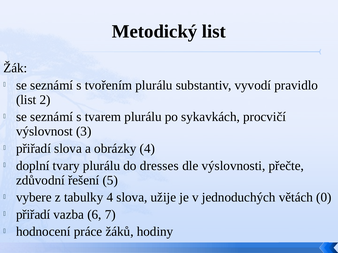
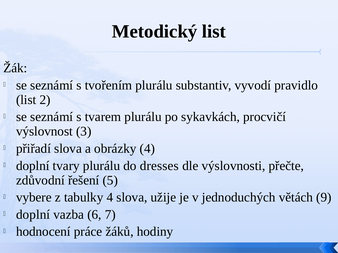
0: 0 -> 9 (324, 198)
přiřadí: přiřadí -> doplní (33, 215)
